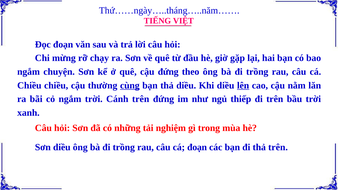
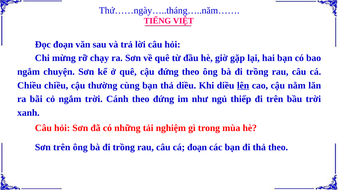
cùng underline: present -> none (130, 85)
Cánh trên: trên -> theo (141, 99)
Sơn diều: diều -> trên (62, 147)
thả trên: trên -> theo (278, 147)
